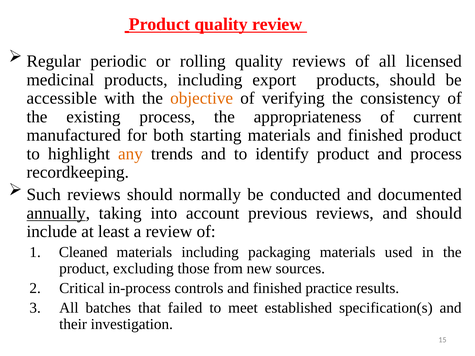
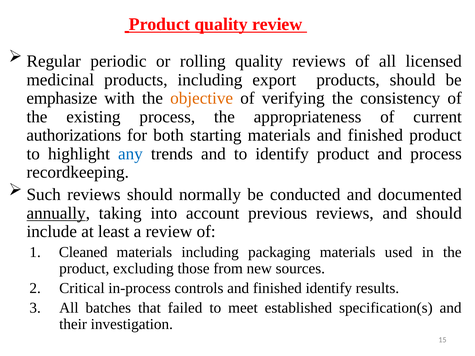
accessible: accessible -> emphasize (62, 98)
manufactured: manufactured -> authorizations (74, 135)
any colour: orange -> blue (130, 154)
finished practice: practice -> identify (329, 288)
